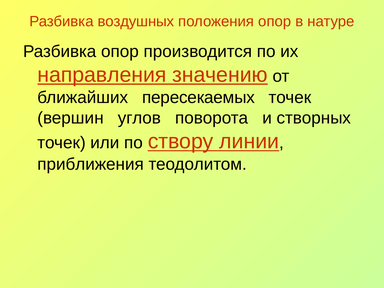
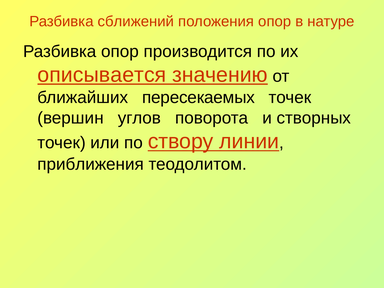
воздушных: воздушных -> сближений (136, 21)
направления: направления -> описывается (102, 75)
